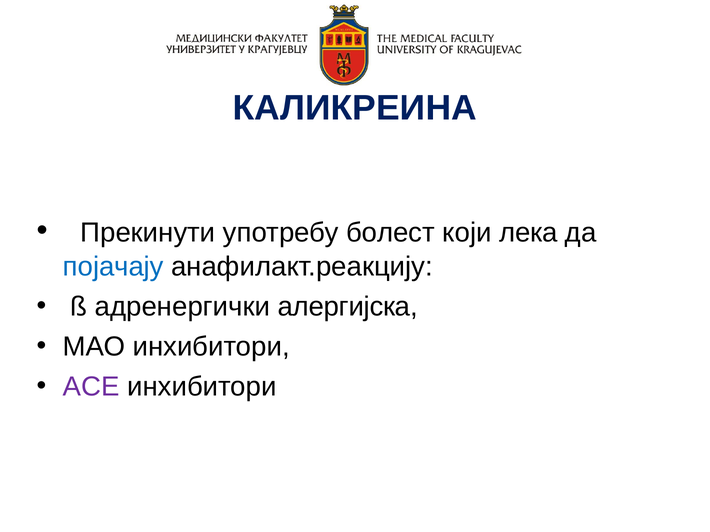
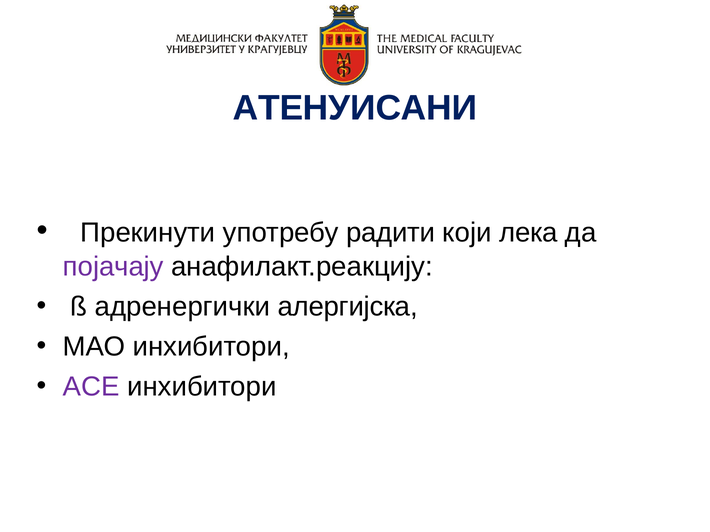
КАЛИКРЕИНА: КАЛИКРЕИНА -> АТЕНУИСАНИ (355, 108)
болест: болест -> радити (391, 233)
појачају colour: blue -> purple (113, 267)
